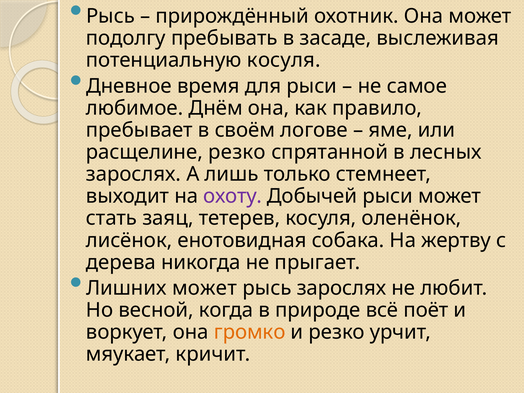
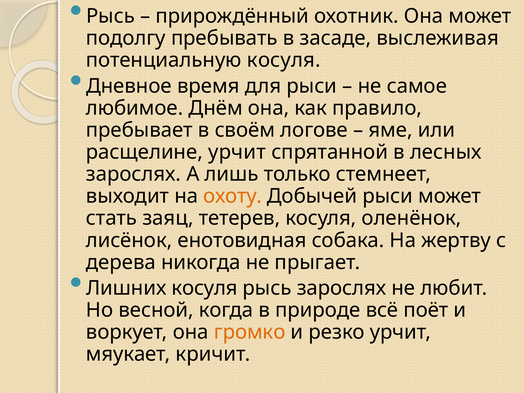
расщелине резко: резко -> урчит (237, 152)
охоту colour: purple -> orange (233, 196)
Лишних может: может -> косуля (205, 288)
